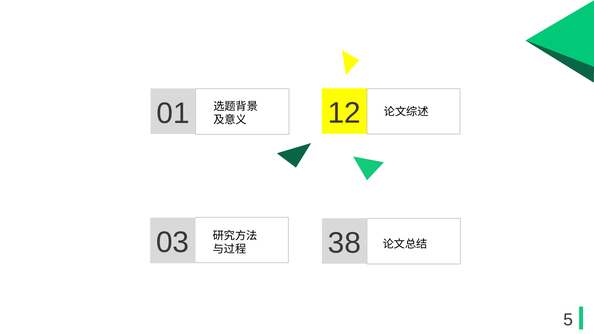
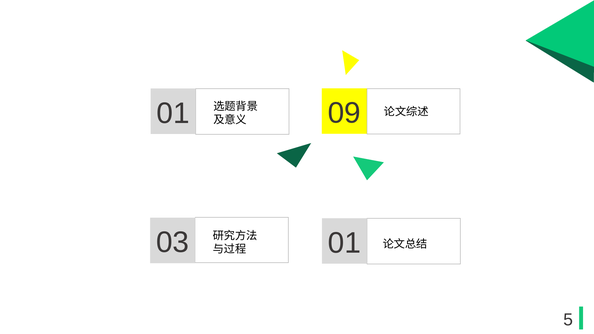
12: 12 -> 09 (344, 113)
38: 38 -> 01 (344, 243)
